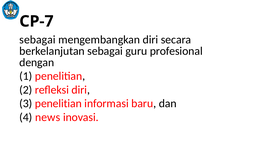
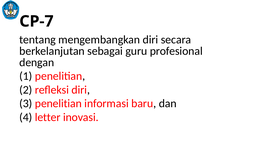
sebagai: sebagai -> tentang (38, 40)
news: news -> letter (48, 117)
